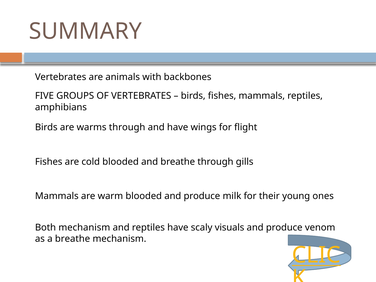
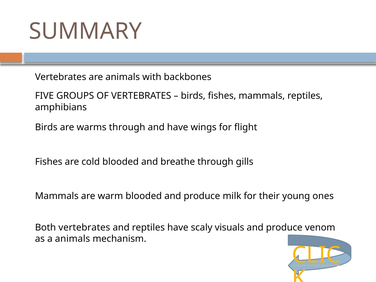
Both mechanism: mechanism -> vertebrates (84, 227)
a breathe: breathe -> animals (72, 239)
